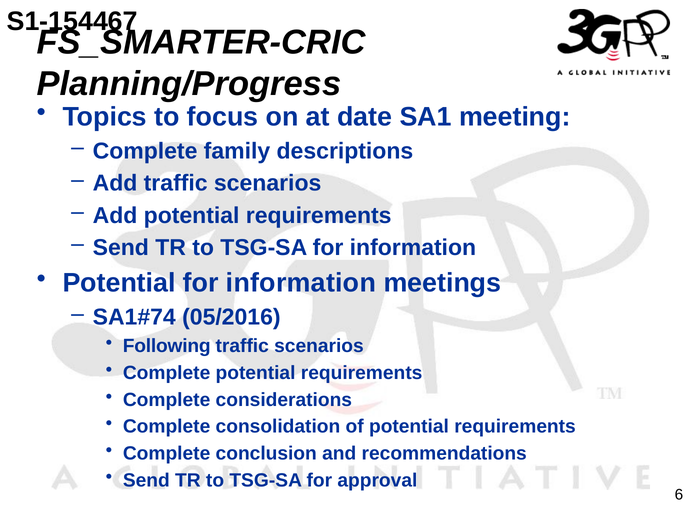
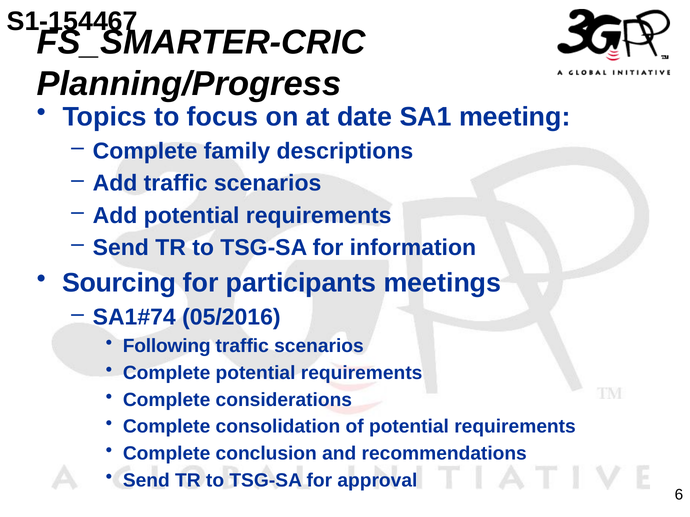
Potential: Potential -> Sourcing (119, 283)
information: information -> participants (301, 283)
